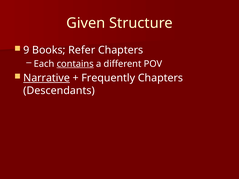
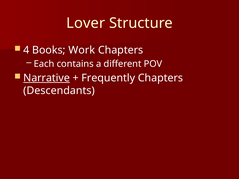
Given: Given -> Lover (86, 23)
9: 9 -> 4 (26, 50)
Refer: Refer -> Work (82, 50)
contains underline: present -> none (75, 64)
